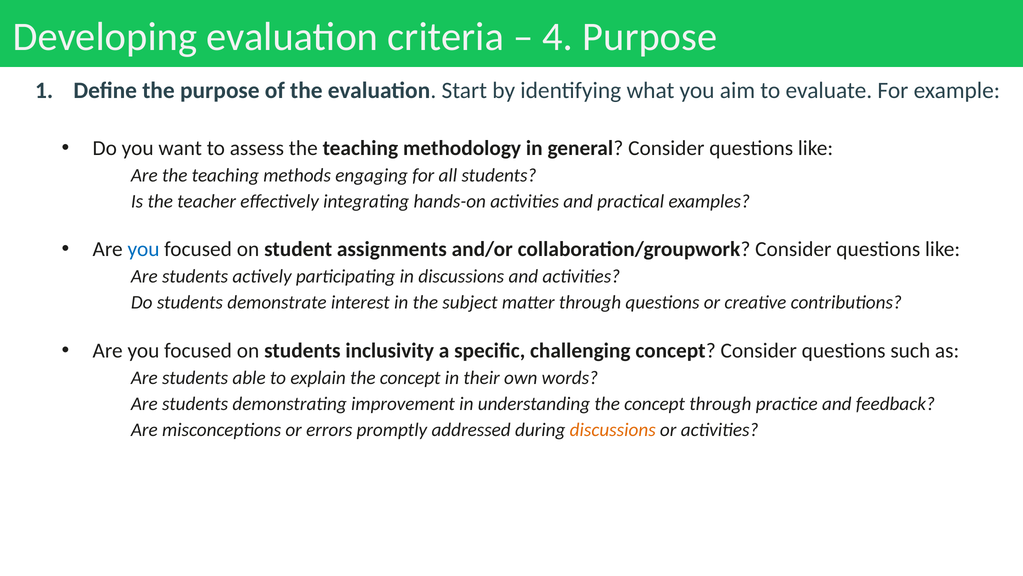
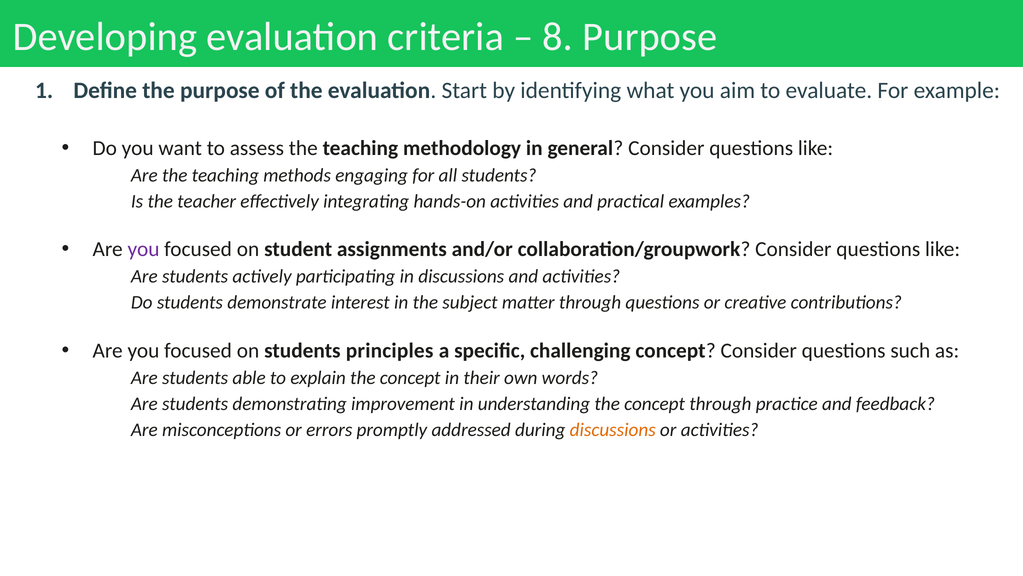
4: 4 -> 8 (558, 37)
you colour: blue -> purple (143, 249)
inclusivity: inclusivity -> principles (390, 350)
